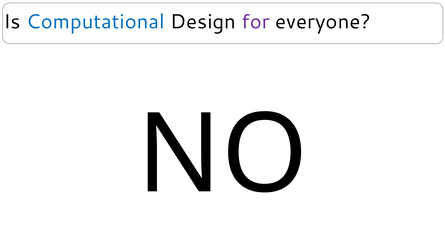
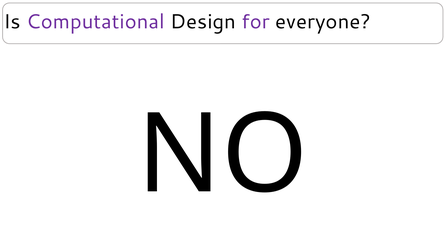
Computational colour: blue -> purple (95, 22)
